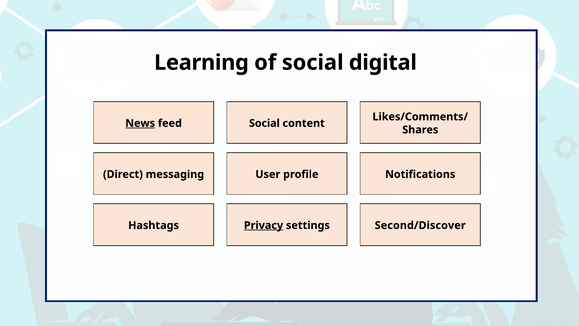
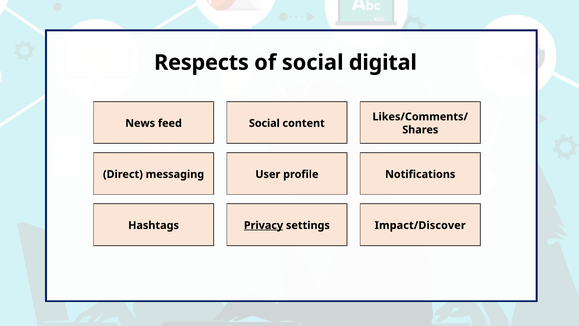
Learning: Learning -> Respects (201, 63)
News underline: present -> none (140, 123)
Second/Discover: Second/Discover -> Impact/Discover (420, 225)
